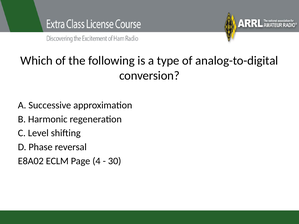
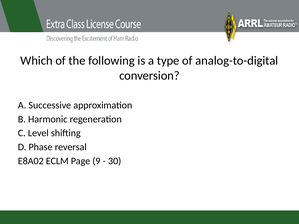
4: 4 -> 9 (96, 161)
